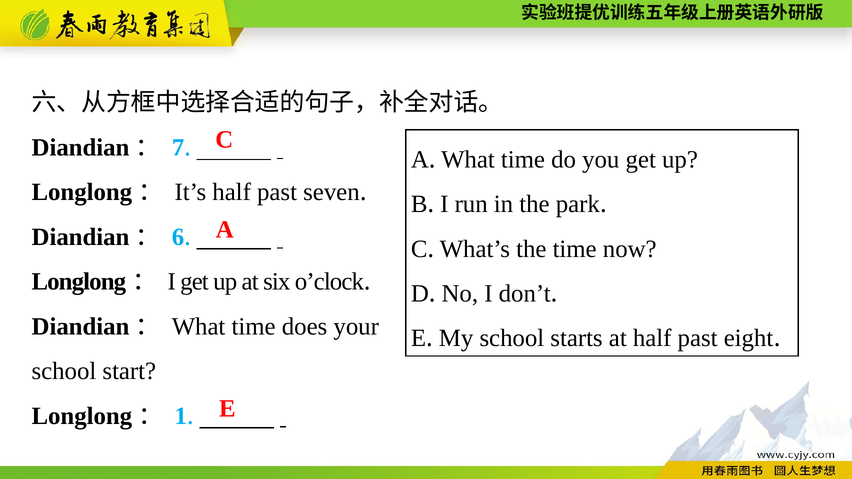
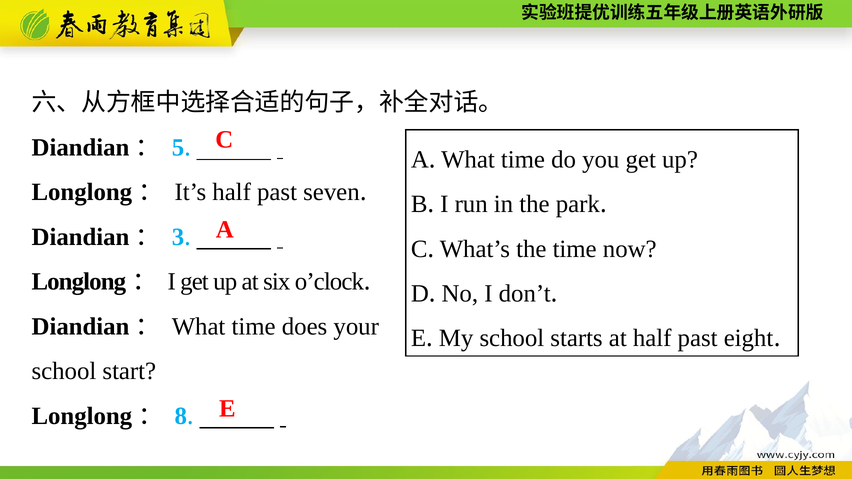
7: 7 -> 5 (178, 148)
6: 6 -> 3 (178, 237)
1: 1 -> 8 (181, 416)
